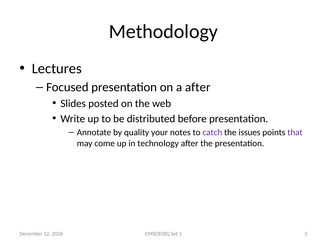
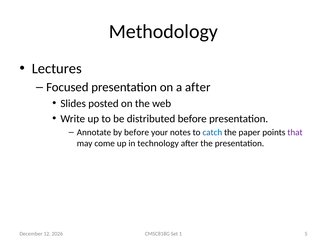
by quality: quality -> before (137, 133)
catch colour: purple -> blue (212, 133)
issues: issues -> paper (249, 133)
